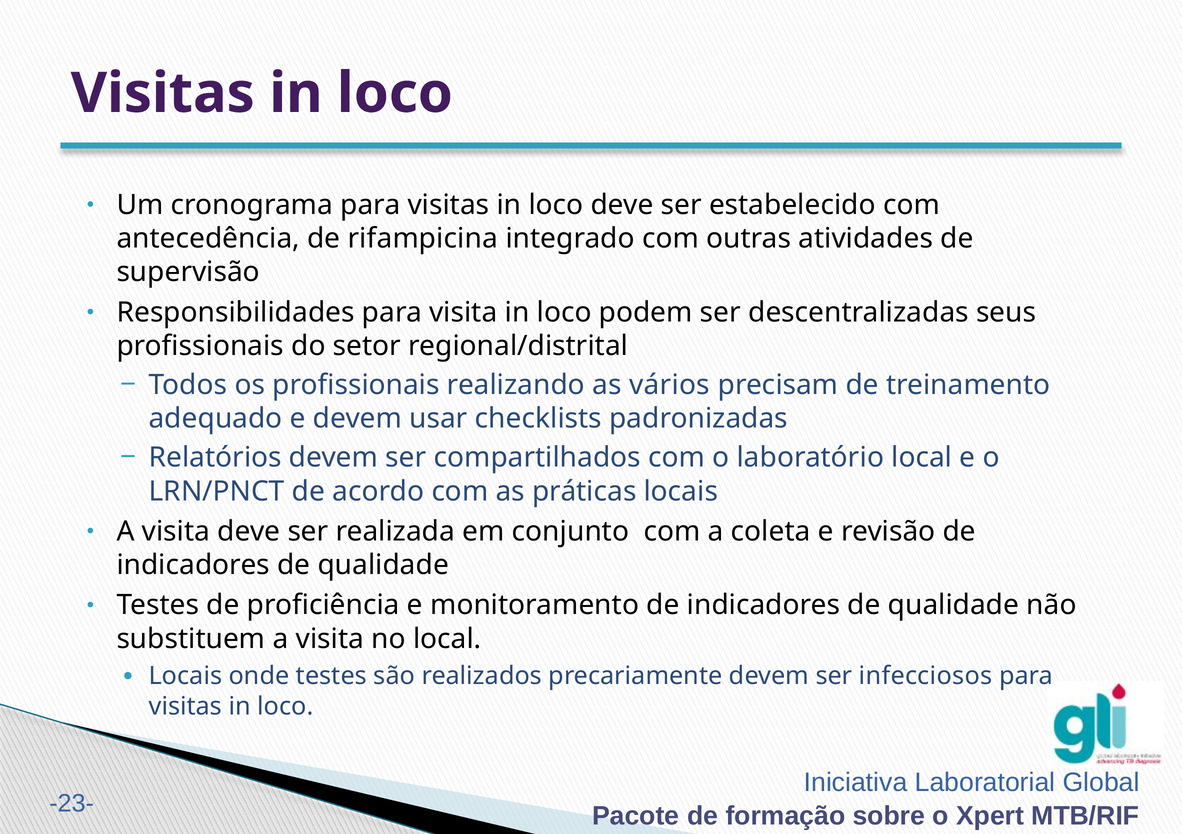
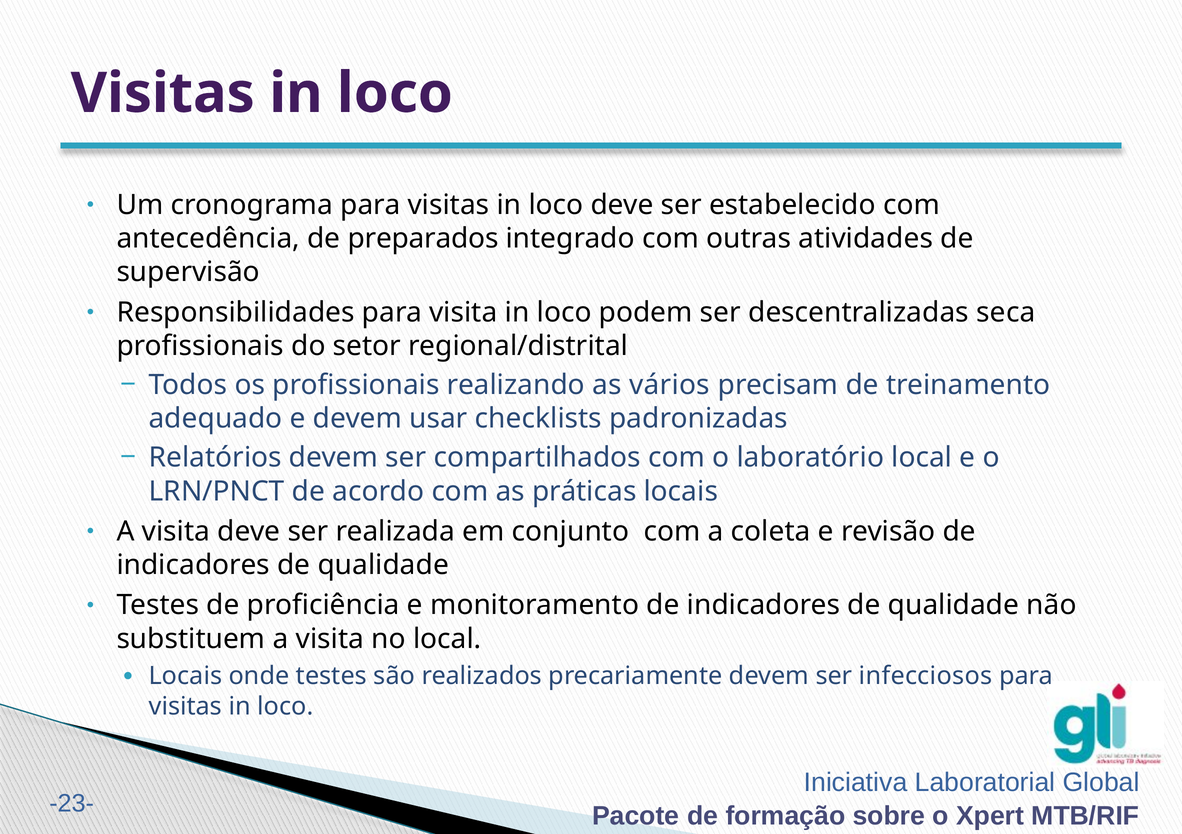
rifampicina: rifampicina -> preparados (423, 239)
seus: seus -> seca (1006, 312)
